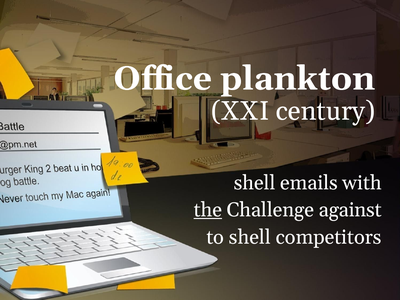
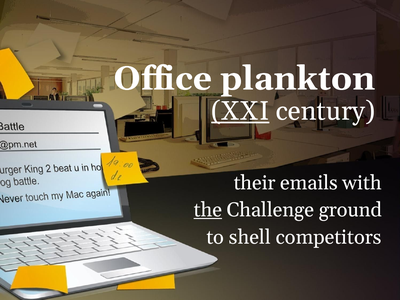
XXI underline: none -> present (240, 111)
shell: shell -> their (255, 183)
against: against -> ground (350, 210)
